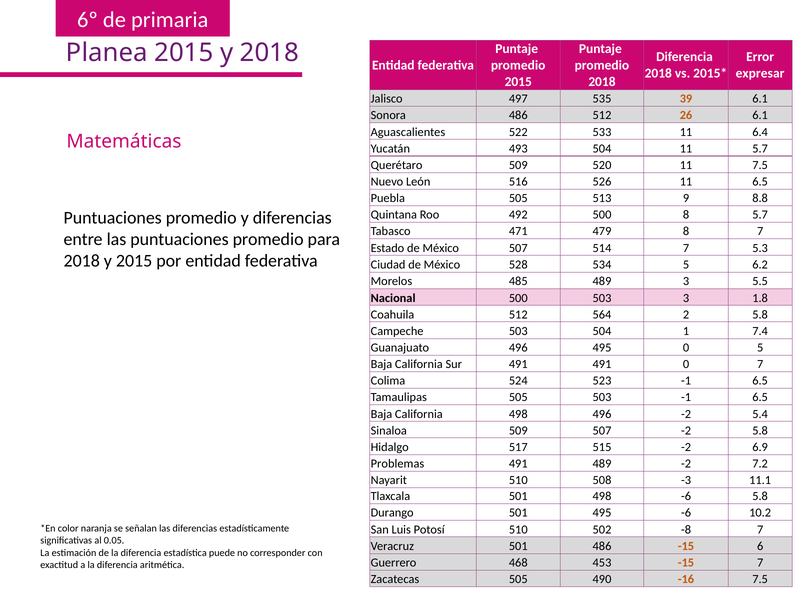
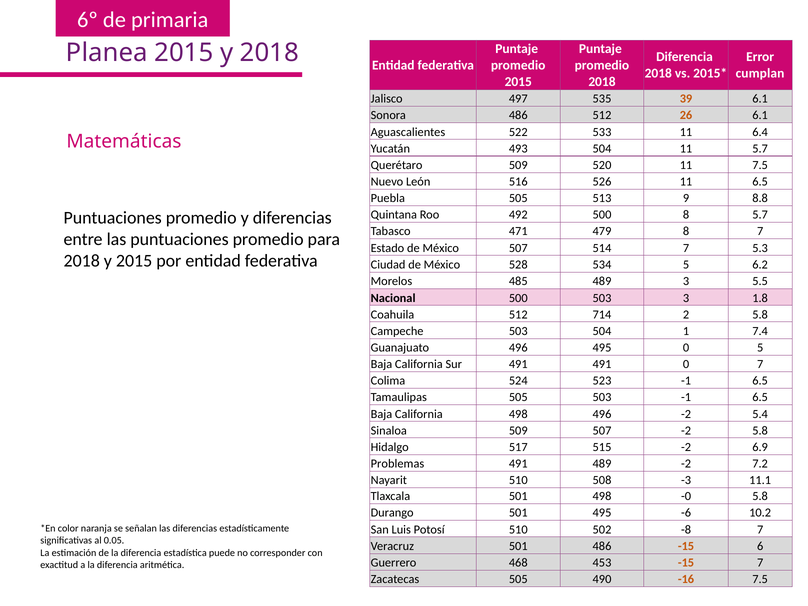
expresar: expresar -> cumplan (760, 73)
564: 564 -> 714 (602, 315)
498 -6: -6 -> -0 (686, 496)
